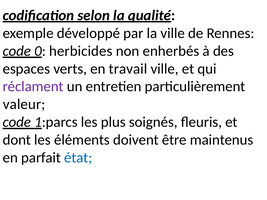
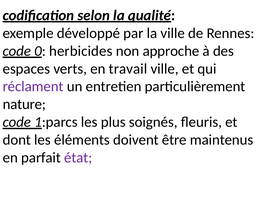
enherbés: enherbés -> approche (171, 51)
valeur: valeur -> nature (24, 104)
état colour: blue -> purple (78, 158)
